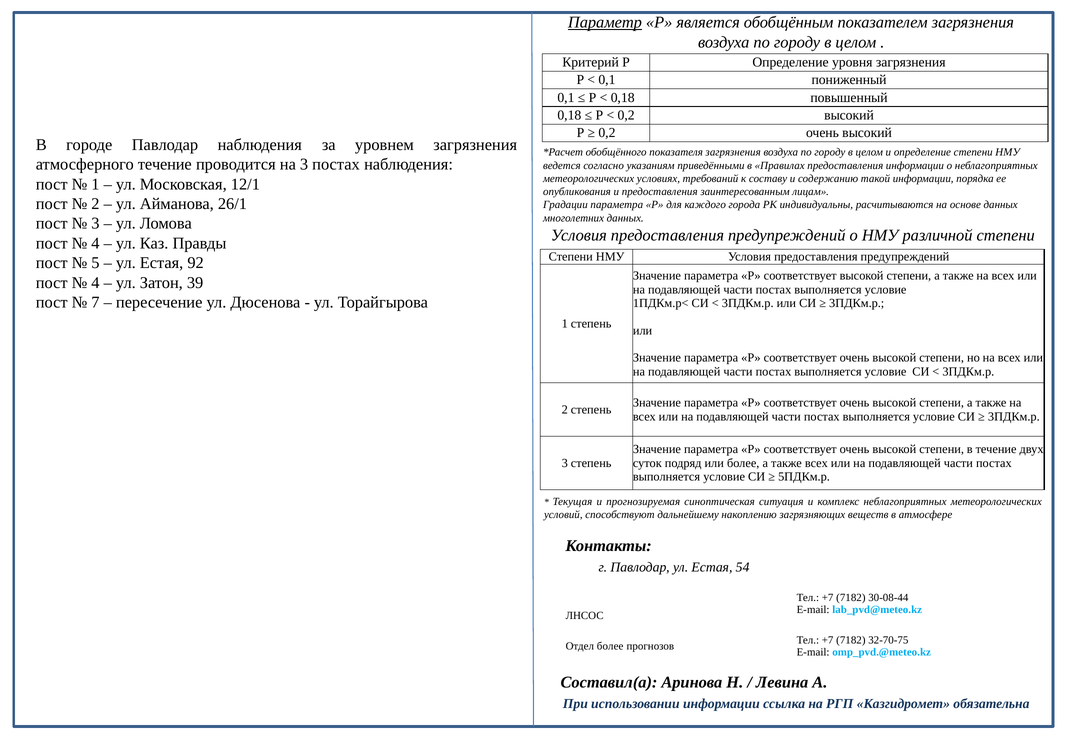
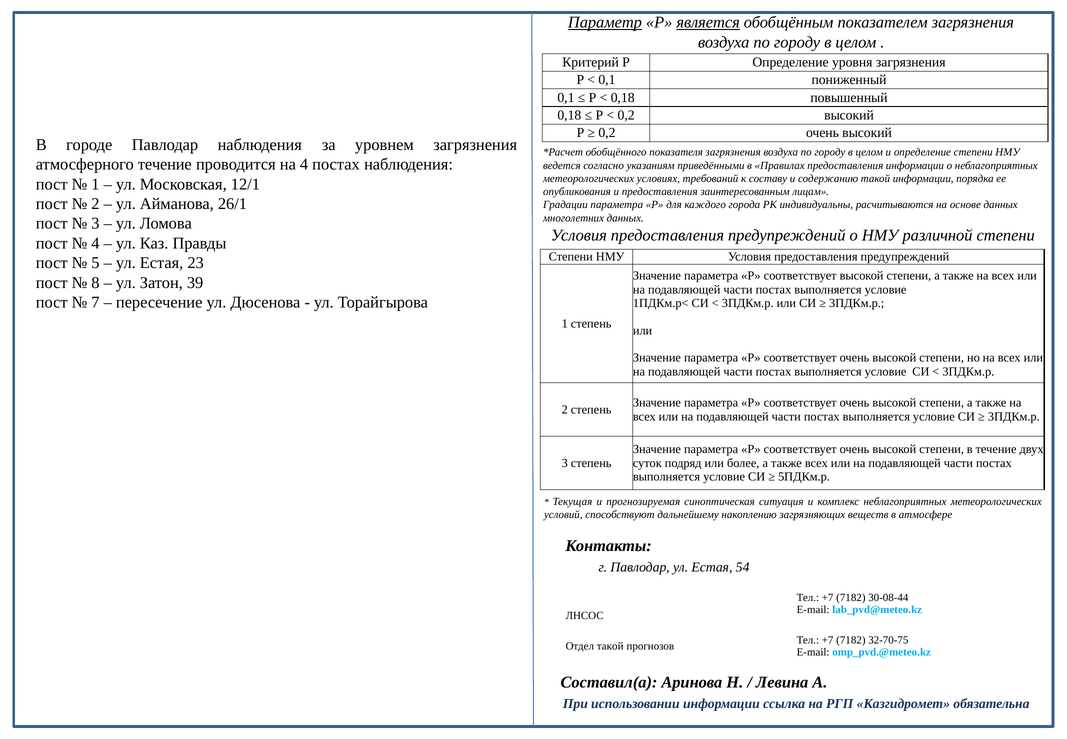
является underline: none -> present (708, 22)
на 3: 3 -> 4 (304, 164)
92: 92 -> 23 (196, 263)
4: 4 -> 8 (95, 283)
Отдел более: более -> такой (610, 646)
